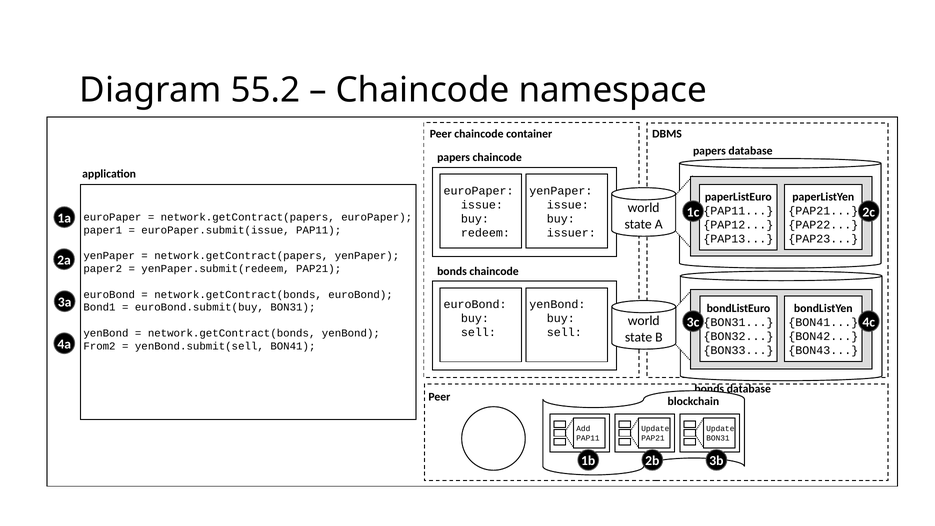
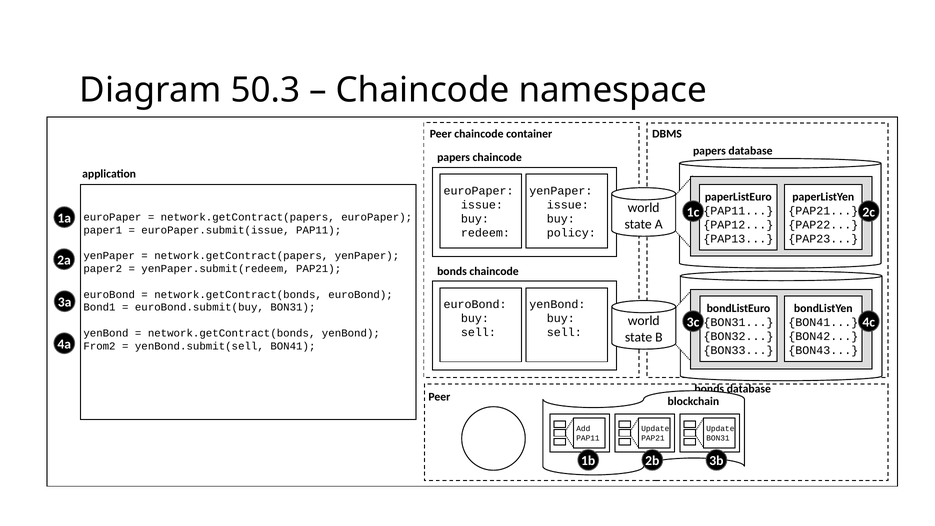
55.2: 55.2 -> 50.3 (265, 90)
issuer: issuer -> policy (571, 233)
